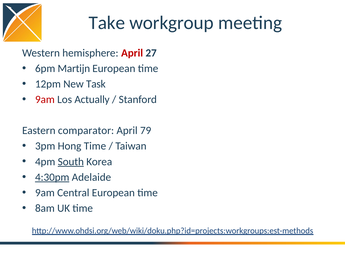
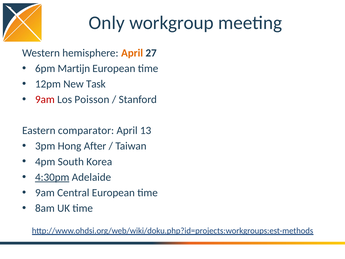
Take: Take -> Only (107, 23)
April colour: red -> orange (132, 53)
Actually: Actually -> Poisson (92, 99)
79: 79 -> 13 (146, 130)
Hong Time: Time -> After (95, 146)
South underline: present -> none (71, 161)
